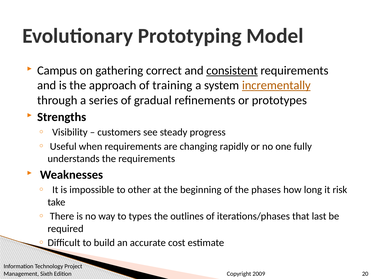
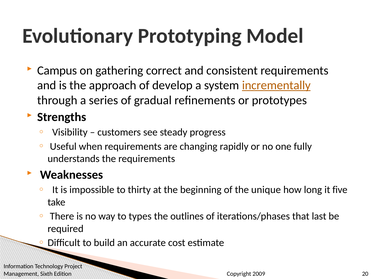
consistent underline: present -> none (232, 70)
training: training -> develop (172, 85)
other: other -> thirty (139, 190)
phases: phases -> unique (266, 190)
risk: risk -> five (340, 190)
